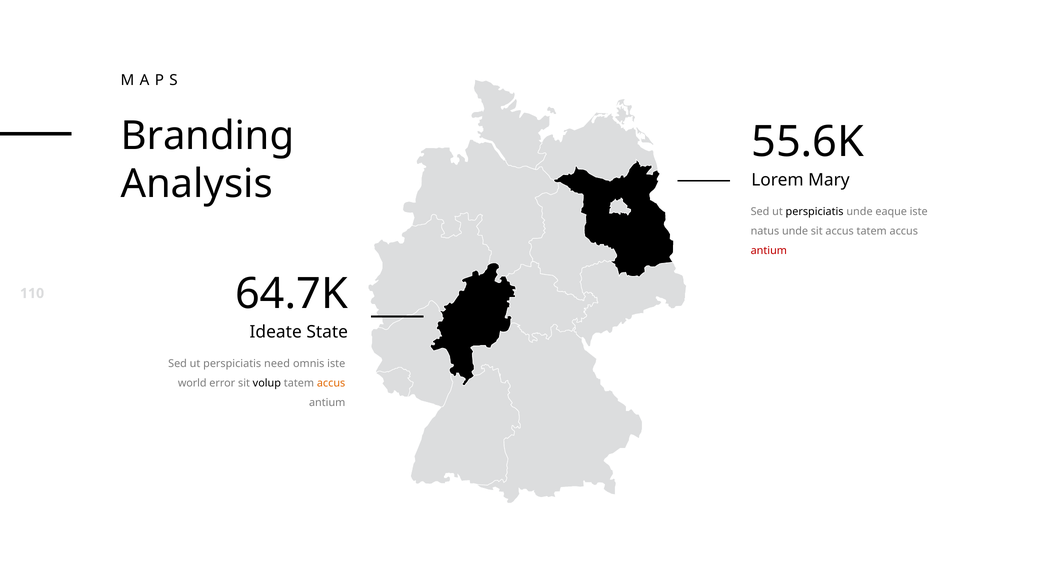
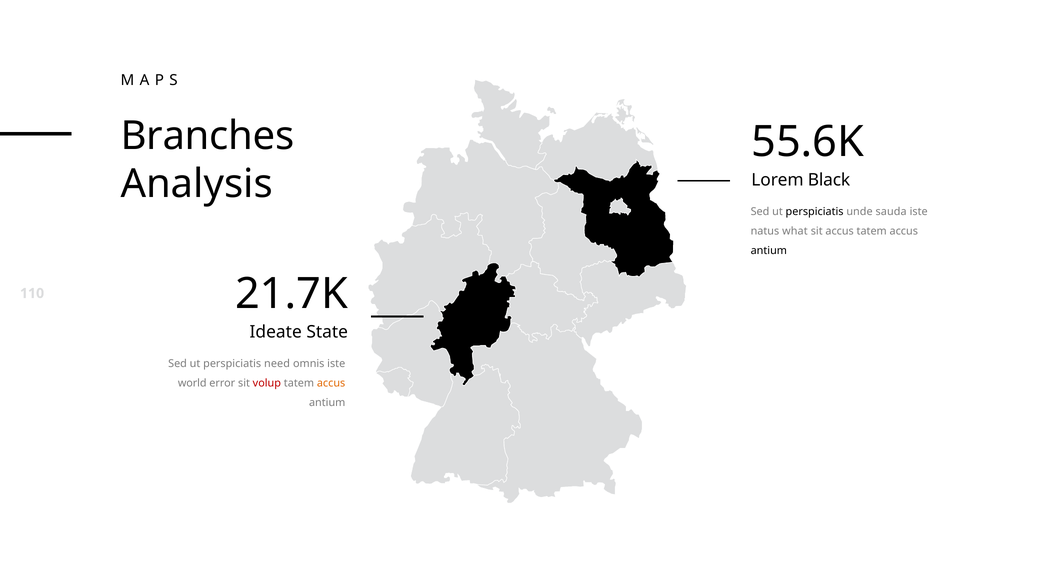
Branding: Branding -> Branches (207, 136)
Mary: Mary -> Black (829, 180)
eaque: eaque -> sauda (891, 212)
natus unde: unde -> what (795, 231)
antium colour: red -> black (769, 251)
64.7K: 64.7K -> 21.7K (292, 294)
volup colour: black -> red (267, 383)
